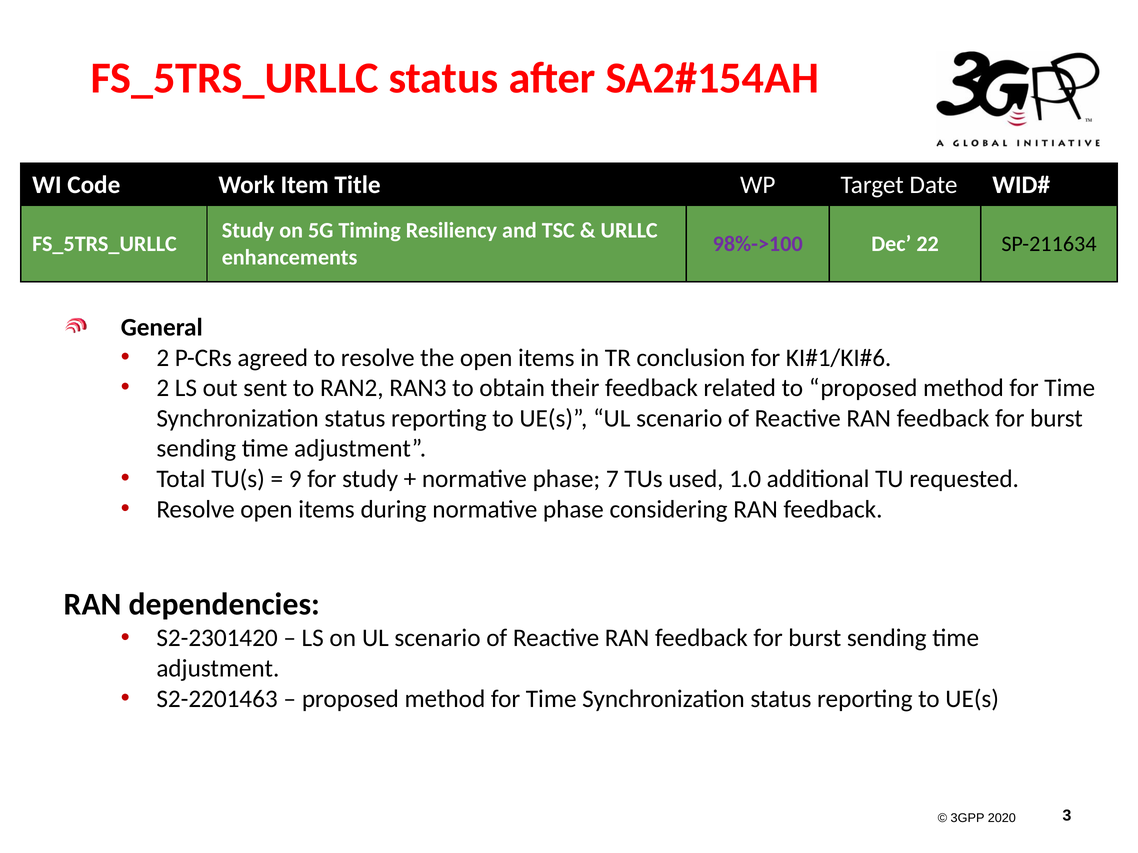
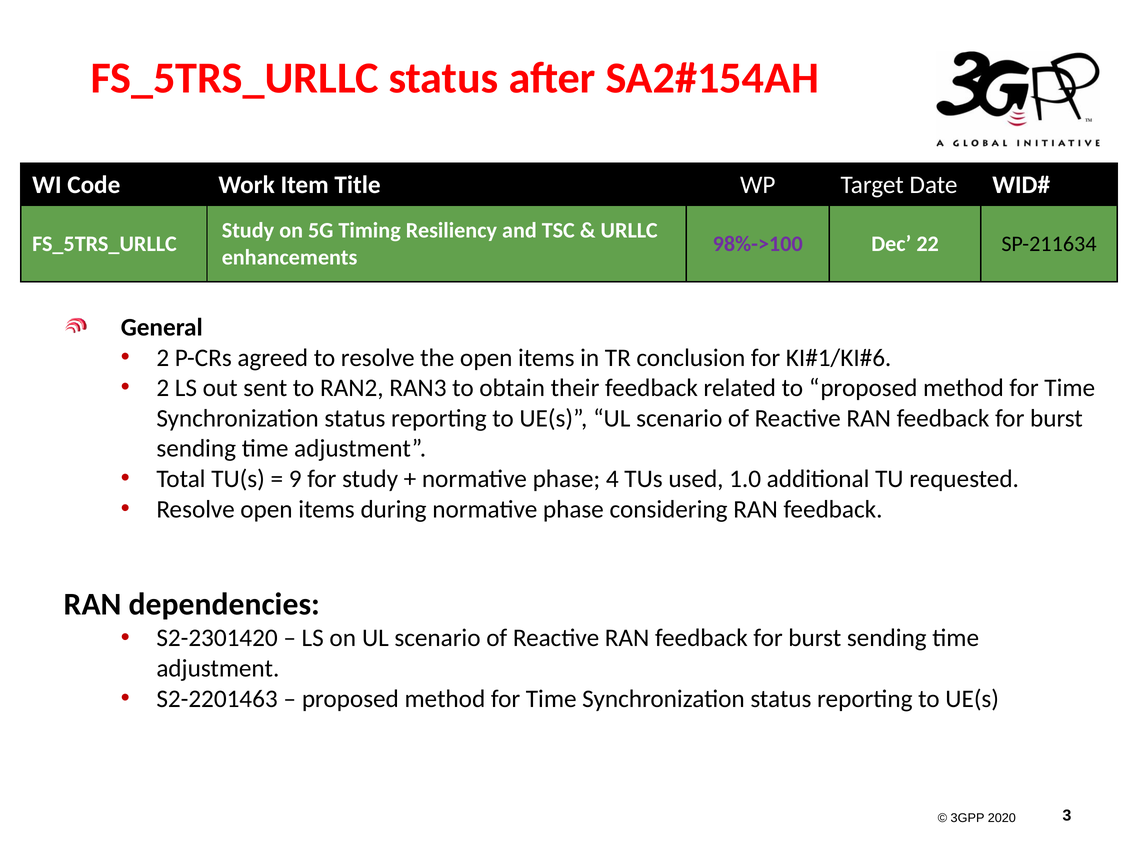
7: 7 -> 4 (612, 479)
